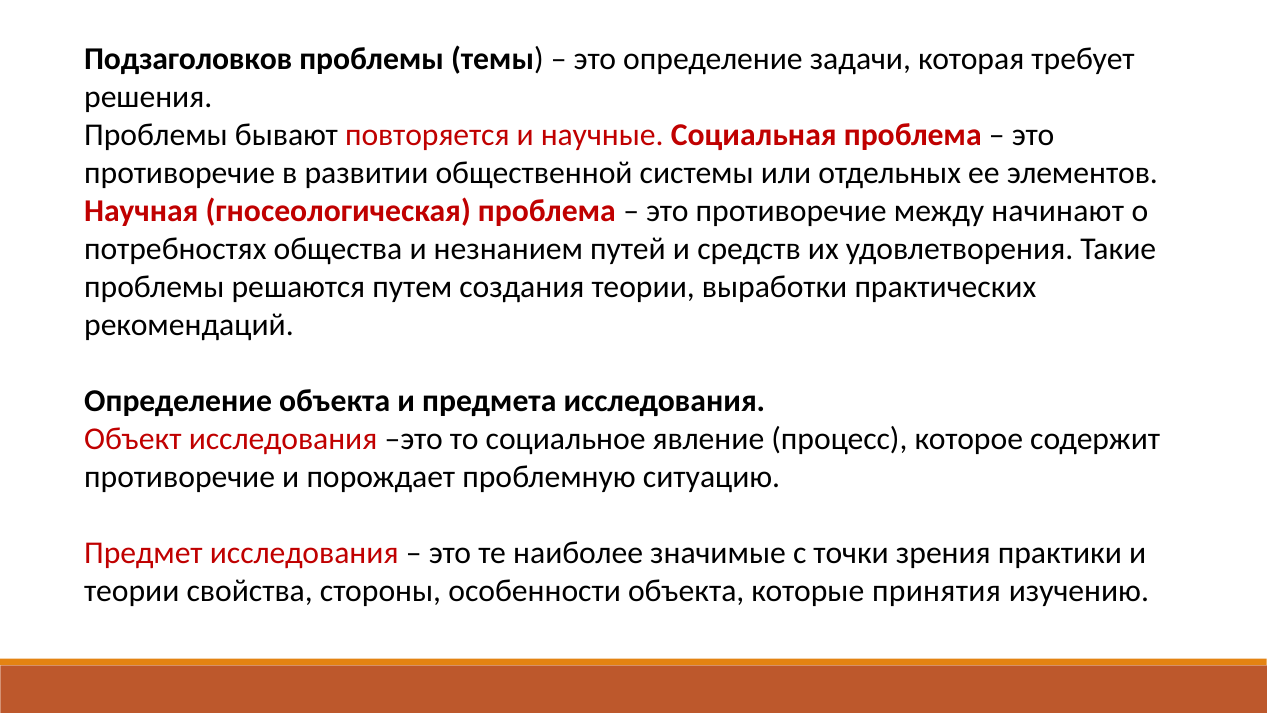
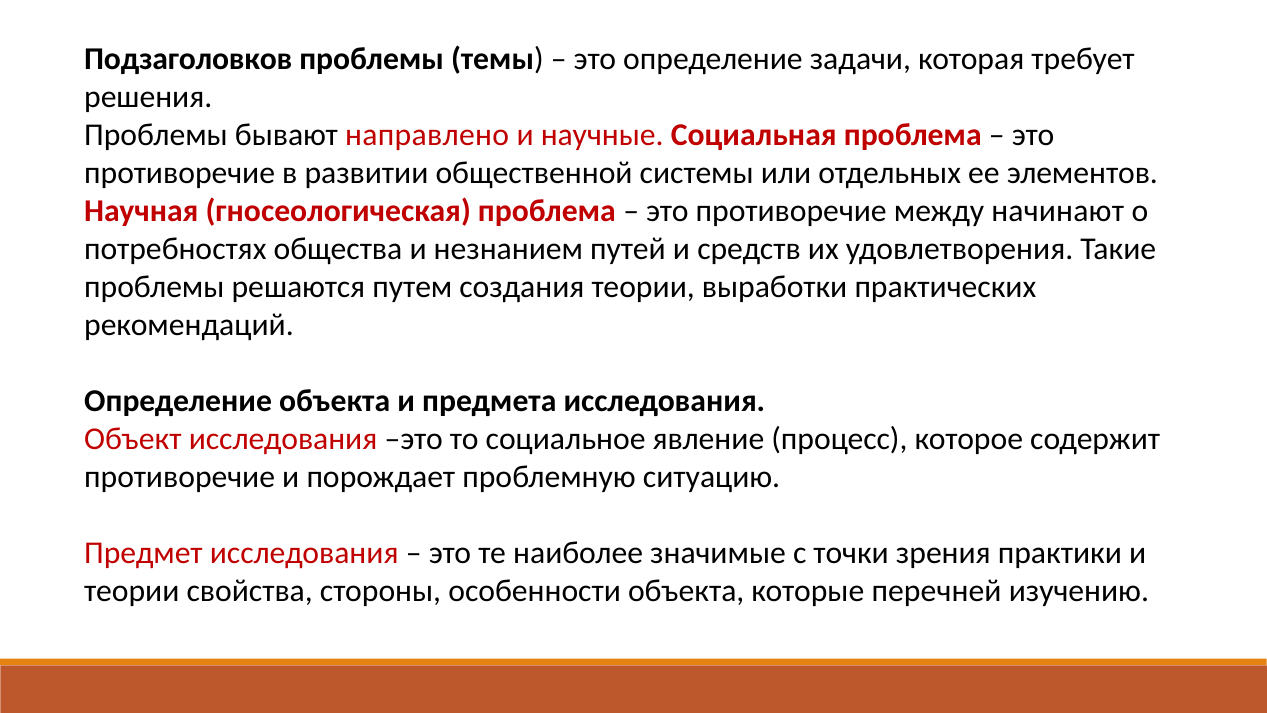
повторяется: повторяется -> направлено (427, 135)
принятия: принятия -> перечней (937, 591)
